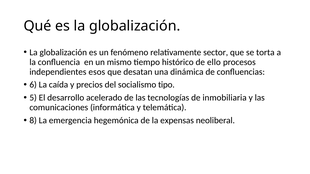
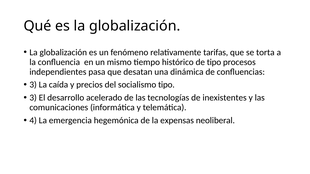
sector: sector -> tarifas (216, 52)
de ello: ello -> tipo (214, 62)
esos: esos -> pasa (97, 72)
6: 6 -> 3 (33, 85)
5: 5 -> 3 (33, 98)
inmobiliaria: inmobiliaria -> inexistentes (225, 98)
8: 8 -> 4 (33, 121)
